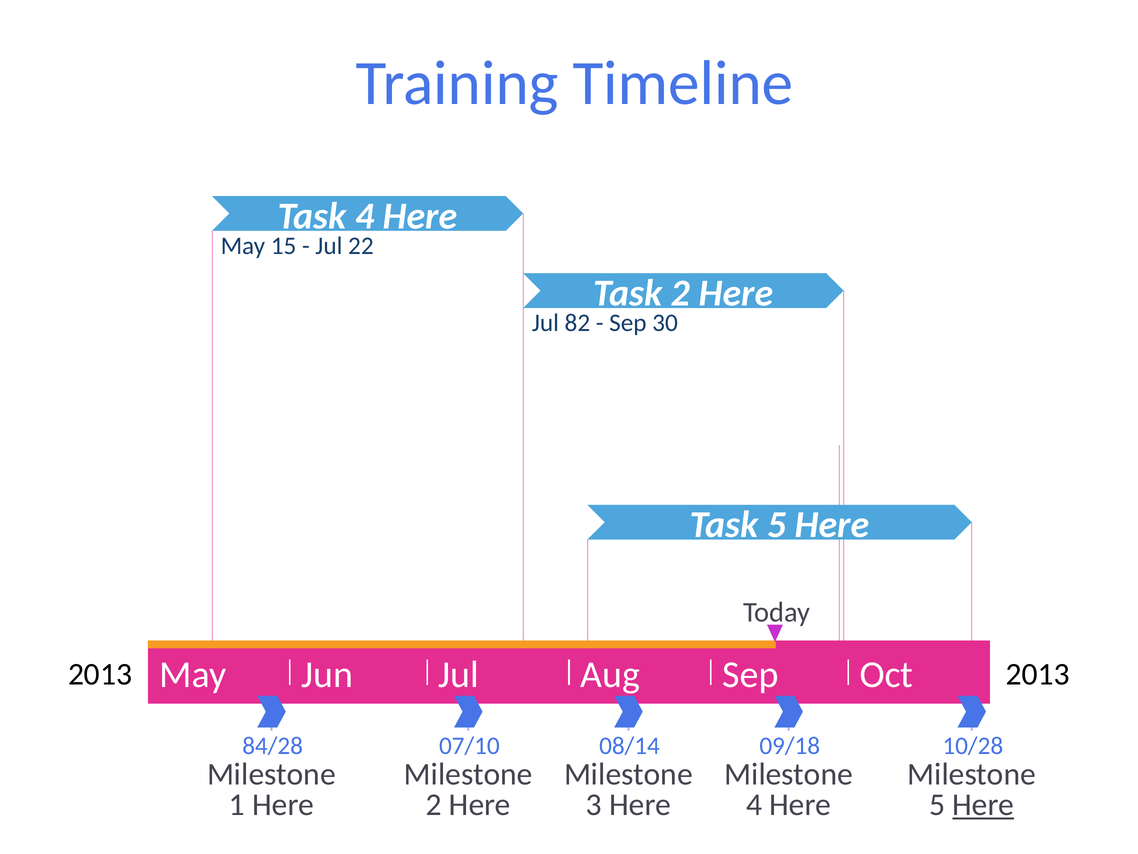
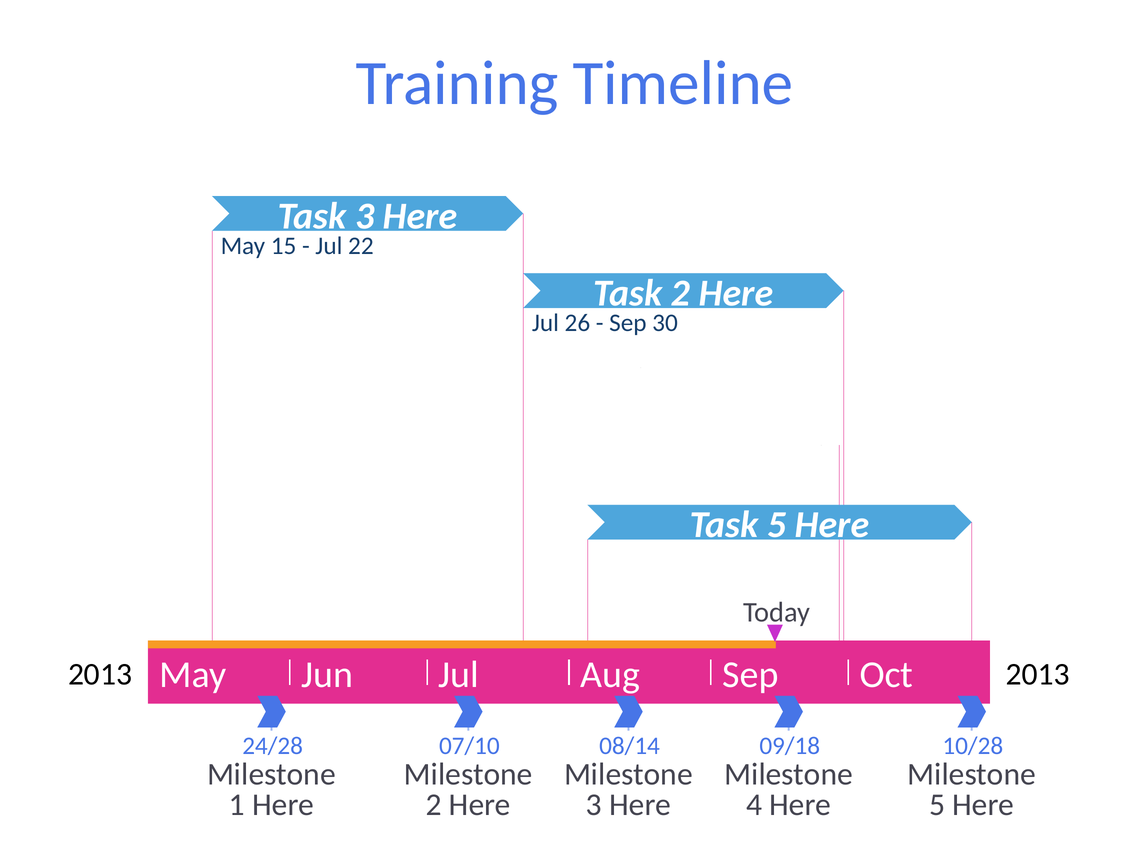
Task 4: 4 -> 3 (365, 216)
82: 82 -> 26 (577, 323)
84/28: 84/28 -> 24/28 (273, 745)
Here underline: present -> none (983, 804)
